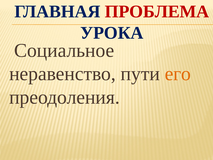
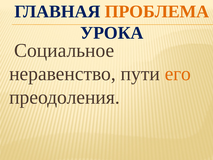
ПРОБЛЕМА colour: red -> orange (157, 11)
